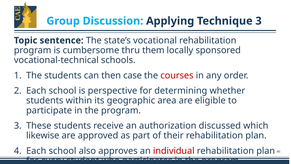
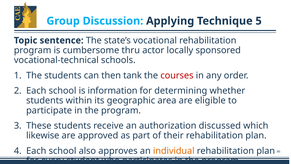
Technique 3: 3 -> 5 (259, 21)
them: them -> actor (153, 50)
case: case -> tank (133, 75)
perspective: perspective -> information (113, 91)
individual colour: red -> orange (174, 151)
